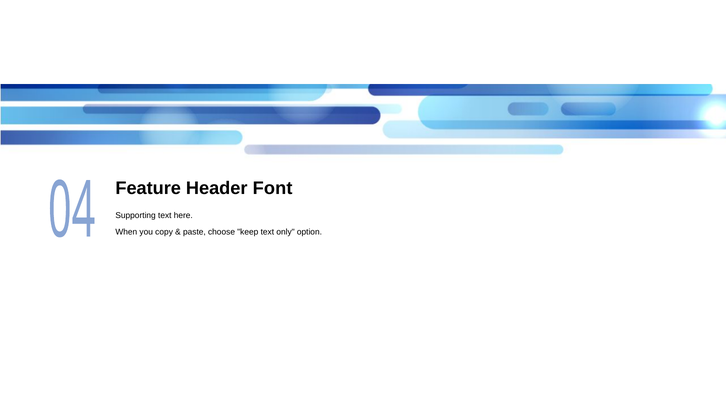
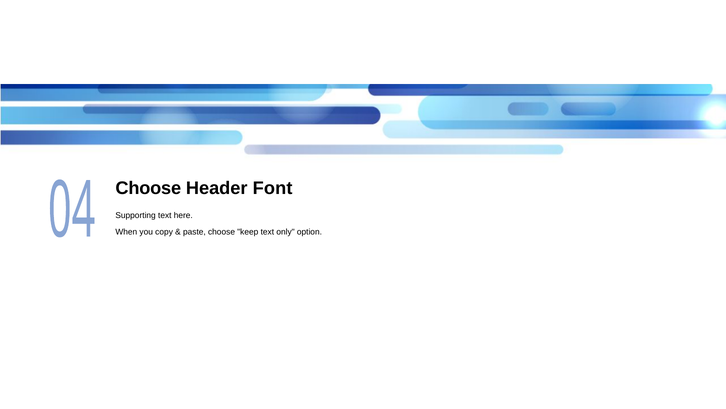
Feature: Feature -> Choose (148, 188)
